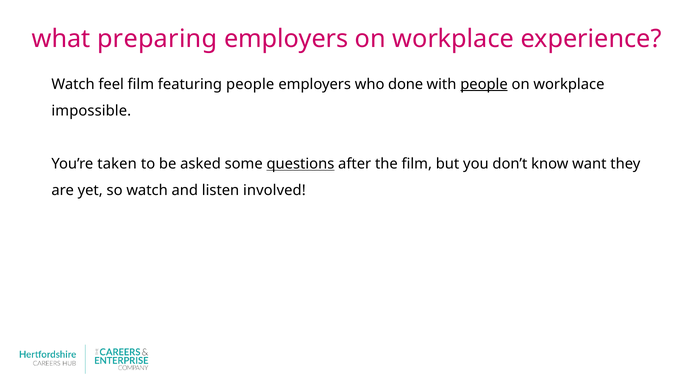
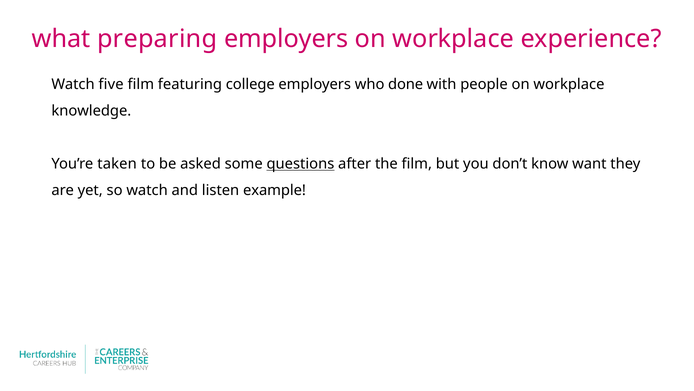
feel: feel -> five (111, 84)
featuring people: people -> college (250, 84)
people underline: present -> none (484, 84)
impossible: impossible -> knowledge (91, 111)
involved: involved -> example (274, 190)
